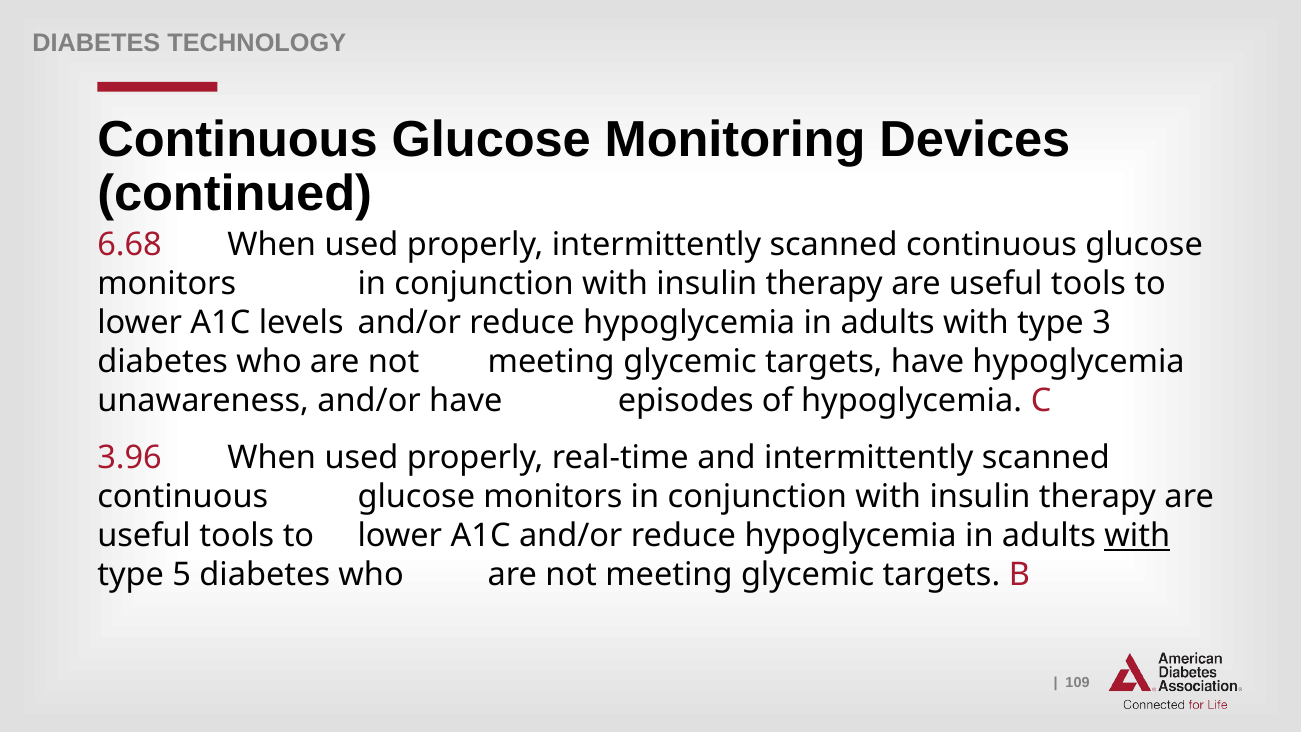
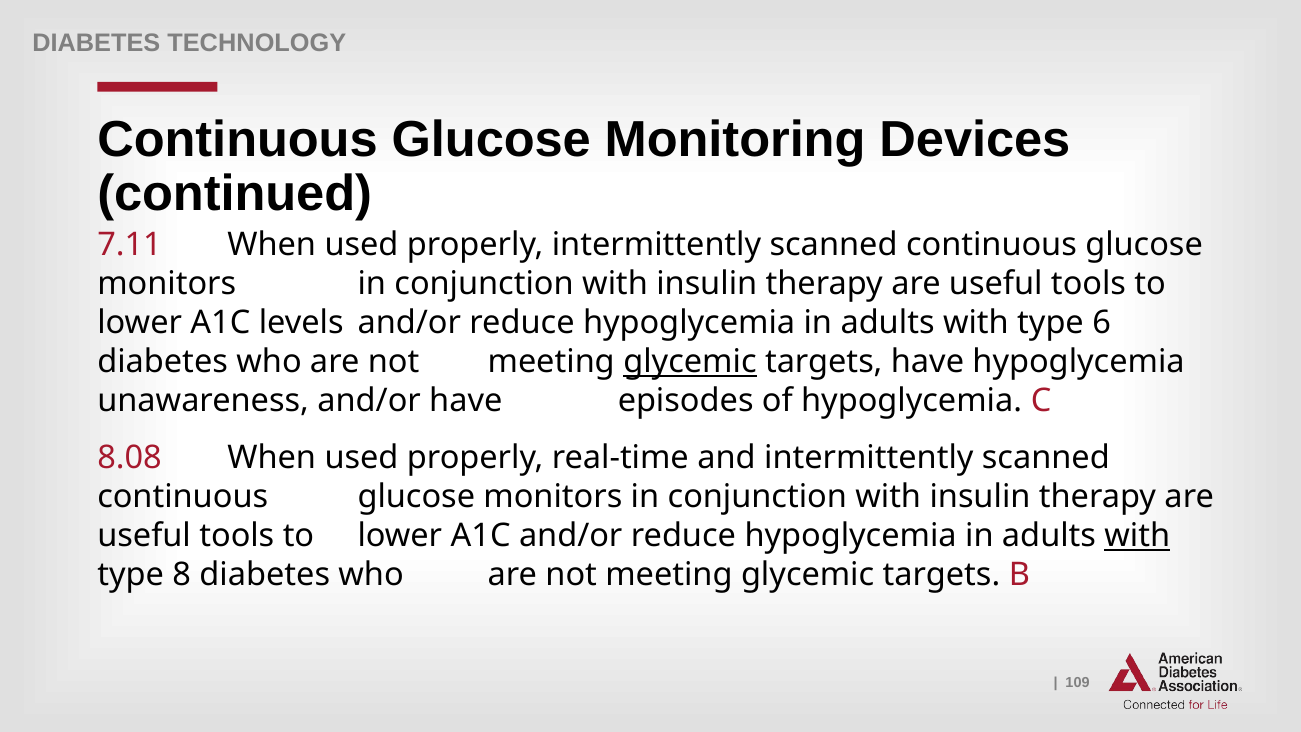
6.68: 6.68 -> 7.11 (130, 245)
3: 3 -> 6 (1102, 323)
glycemic underline: none -> present (690, 362)
3.96: 3.96 -> 8.08 (130, 458)
5: 5 -> 8 (182, 575)
